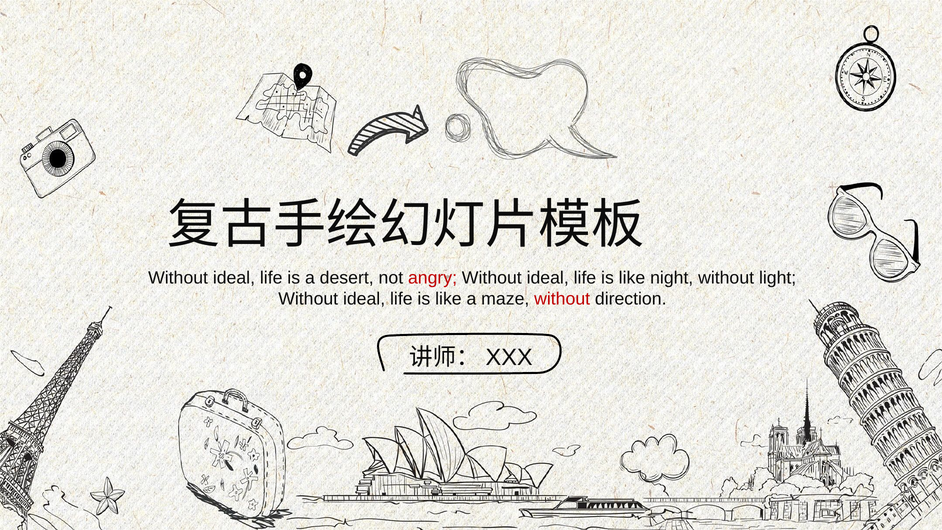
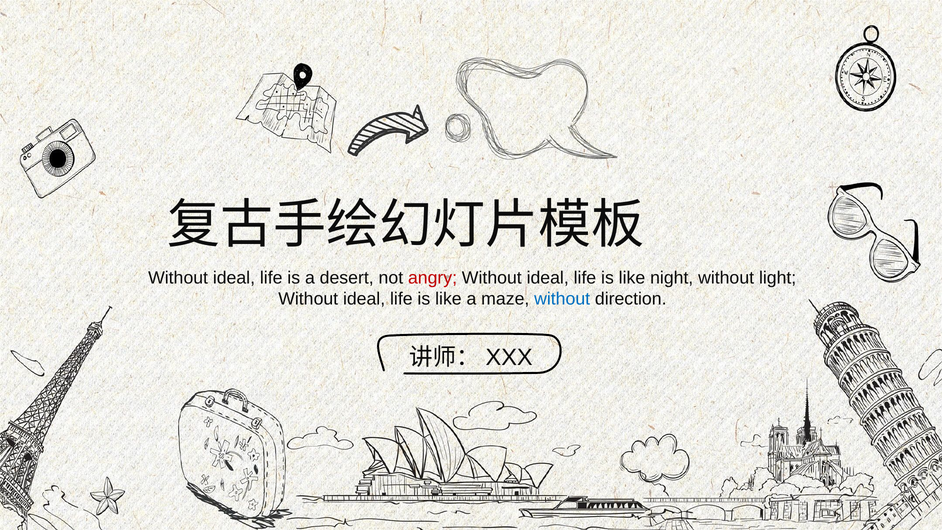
without colour: red -> blue (562, 299)
